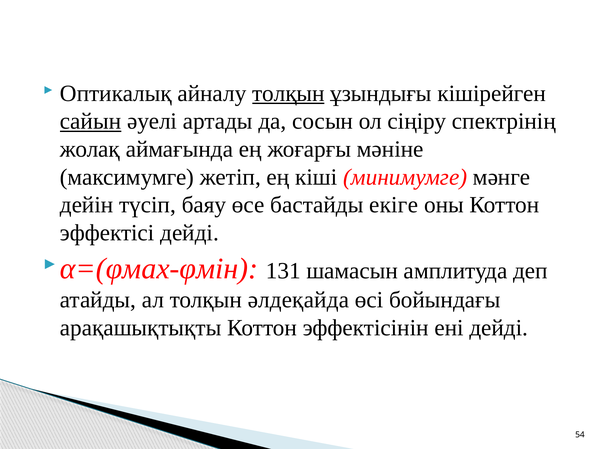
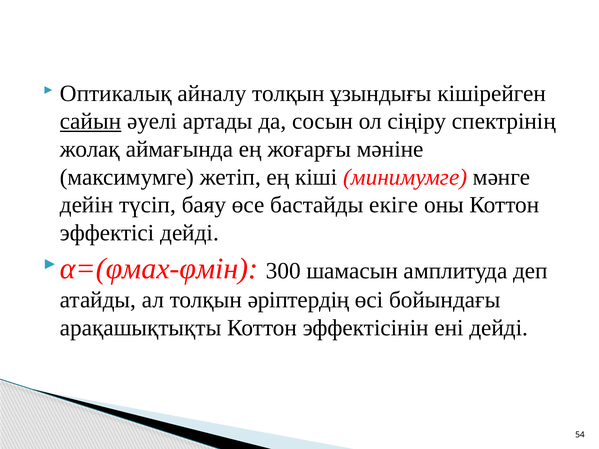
толқын underline: present -> none (288, 93)
131: 131 -> 300 (283, 271)
әлдеқайда: әлдеқайда -> әріптердің (299, 300)
